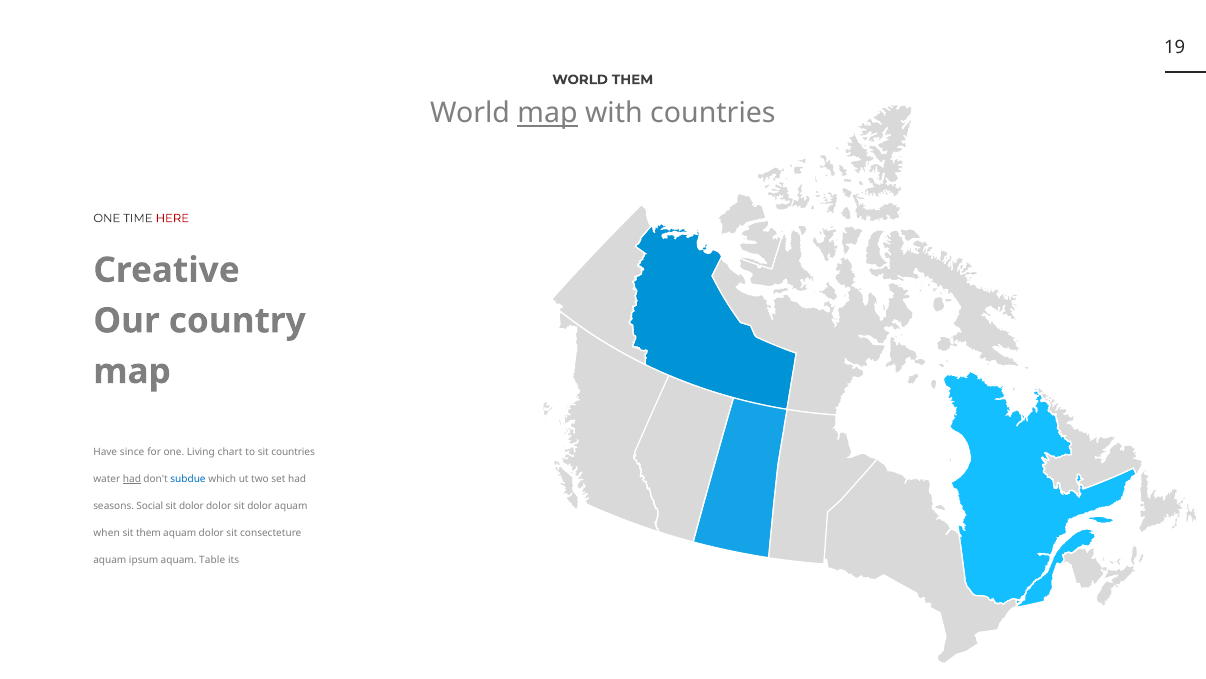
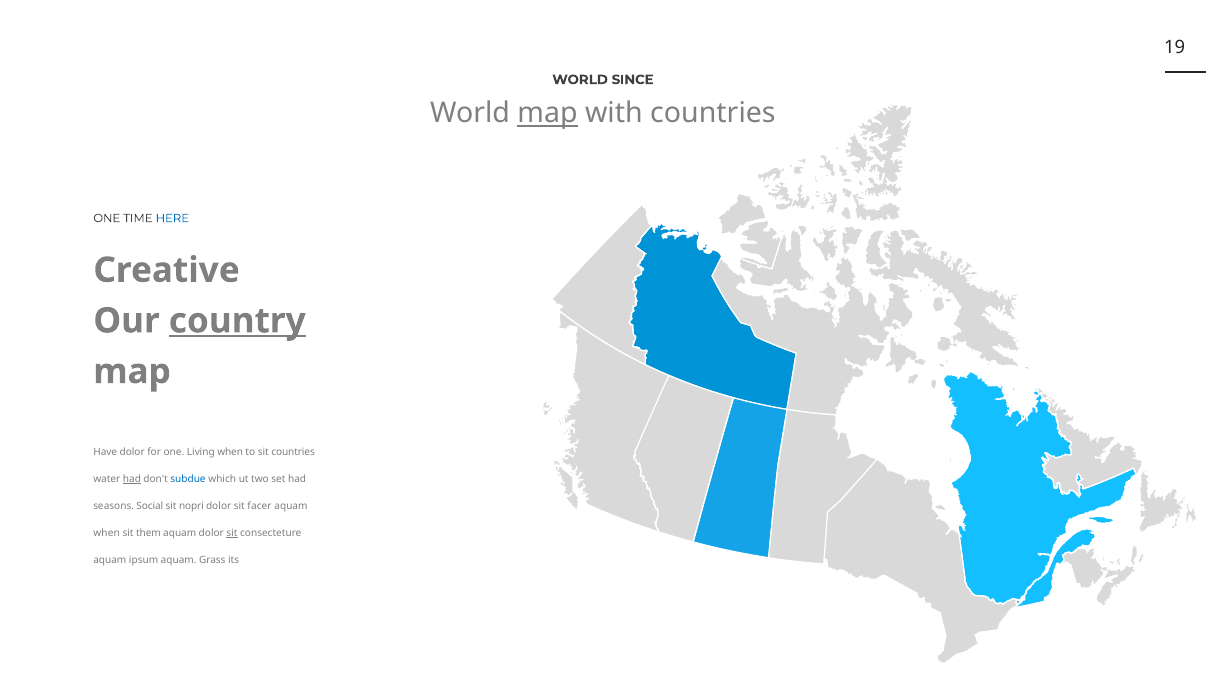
WORLD THEM: THEM -> SINCE (633, 80)
HERE colour: red -> blue (172, 218)
country underline: none -> present (237, 321)
Have since: since -> dolor (132, 452)
Living chart: chart -> when (230, 452)
dolor: dolor -> nopri (191, 506)
dolor sit dolor: dolor -> facer (260, 506)
sit underline: none -> present (232, 533)
Table: Table -> Grass (212, 560)
